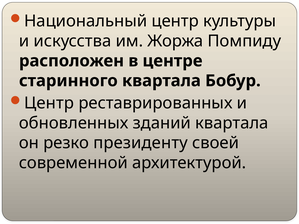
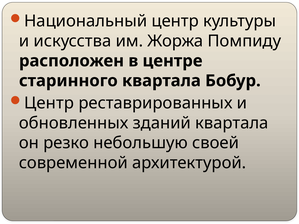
президенту: президенту -> небольшую (141, 143)
